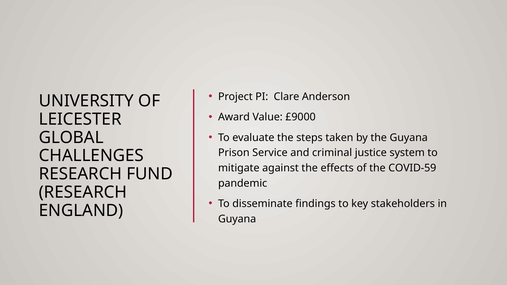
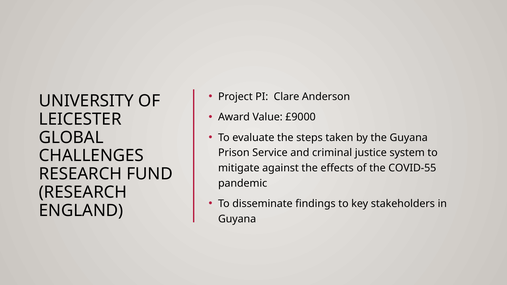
COVID-59: COVID-59 -> COVID-55 (412, 168)
